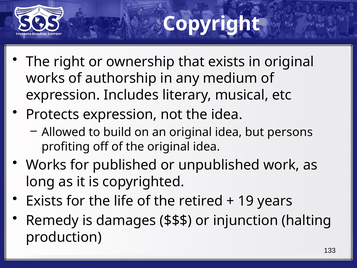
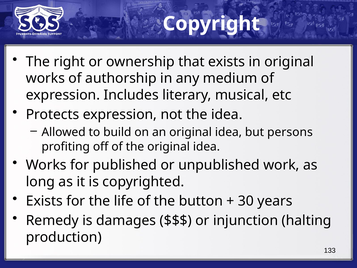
retired: retired -> button (201, 201)
19: 19 -> 30 (246, 201)
